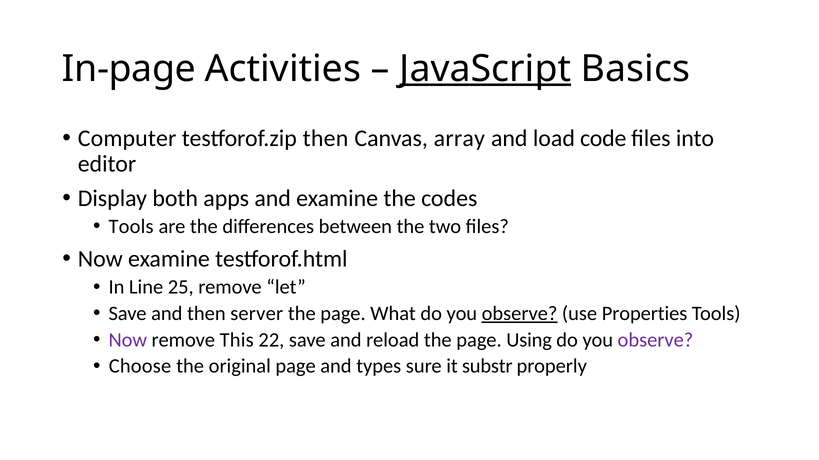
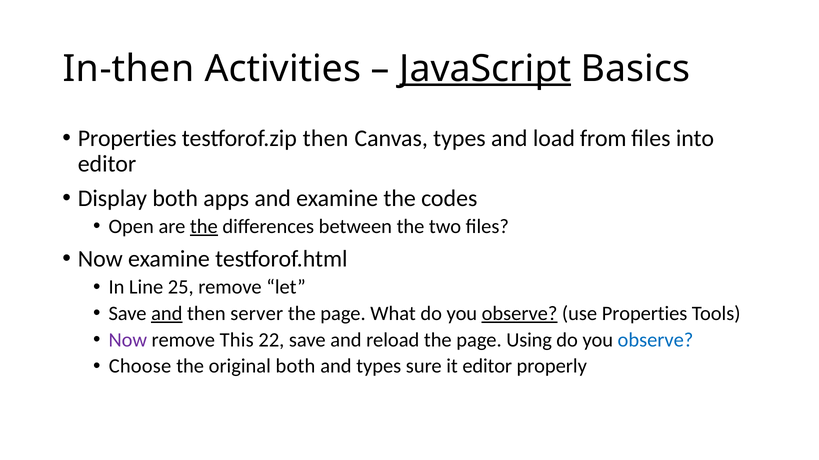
In-page: In-page -> In-then (129, 69)
Computer: Computer -> Properties (127, 138)
Canvas array: array -> types (459, 138)
code: code -> from (603, 138)
Tools: Tools -> Open (131, 227)
the underline: none -> present (204, 227)
and underline: none -> present (167, 314)
observe colour: purple -> blue (655, 340)
original page: page -> both (295, 367)
it substr: substr -> editor (487, 367)
